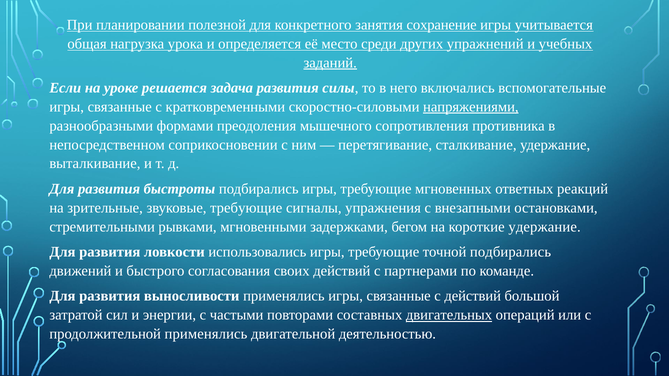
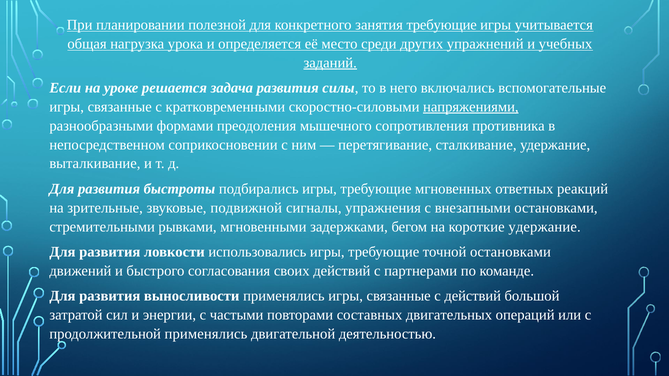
занятия сохранение: сохранение -> требующие (442, 25)
звуковые требующие: требующие -> подвижной (246, 208)
точной подбирались: подбирались -> остановками (511, 252)
двигательных underline: present -> none (449, 315)
